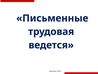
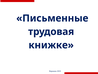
ведется: ведется -> книжке (51, 45)
